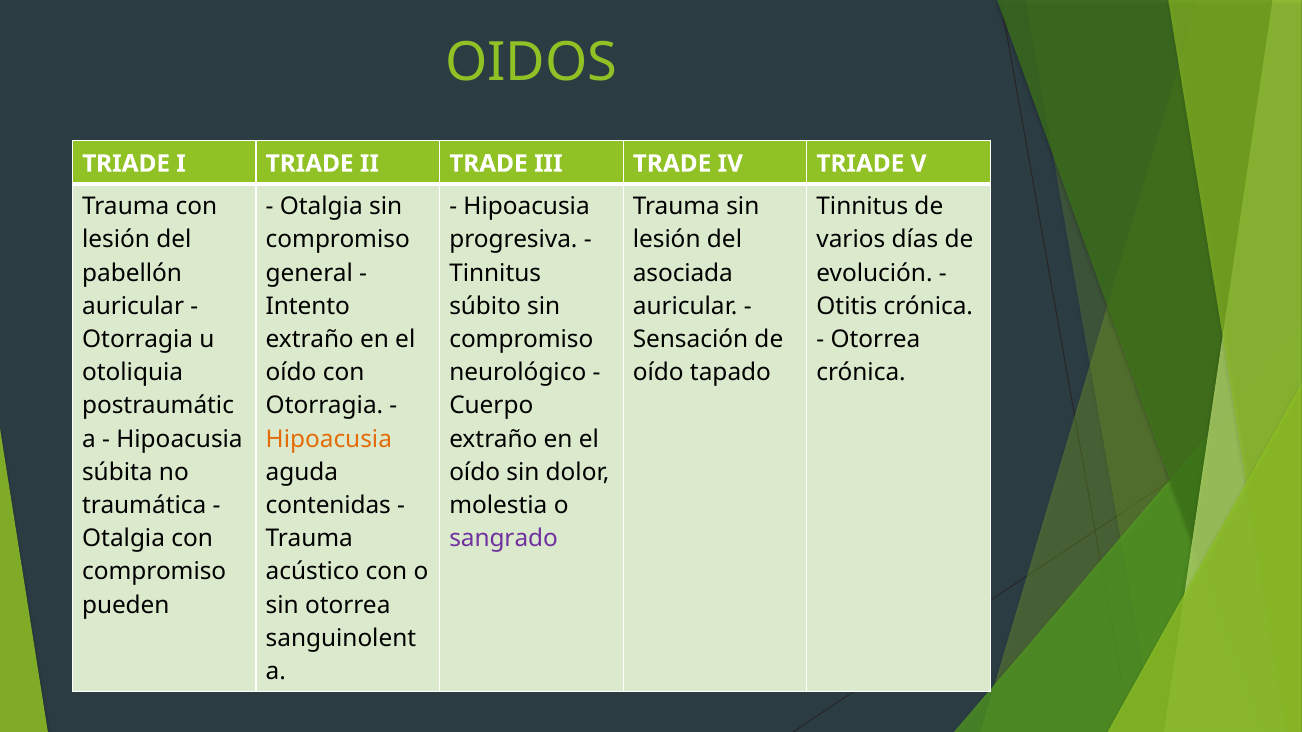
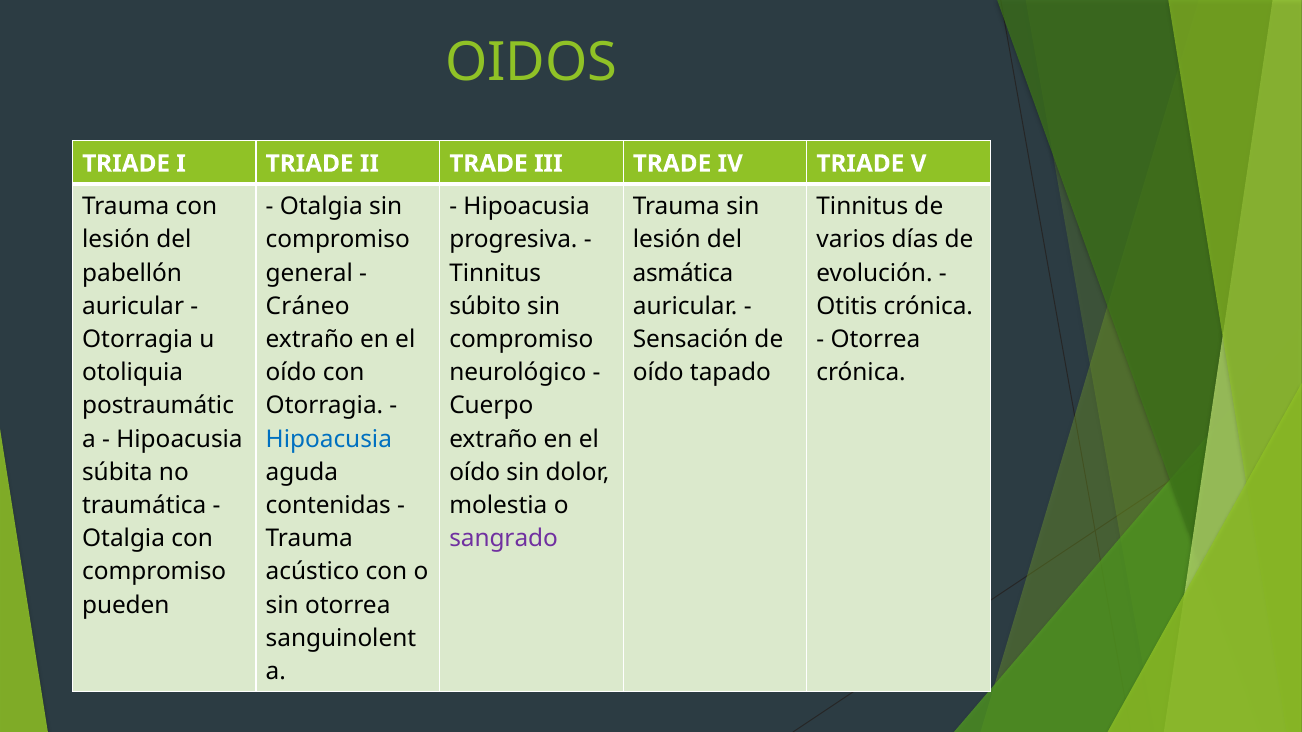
asociada: asociada -> asmática (683, 273)
Intento: Intento -> Cráneo (308, 306)
Hipoacusia colour: orange -> blue (329, 439)
